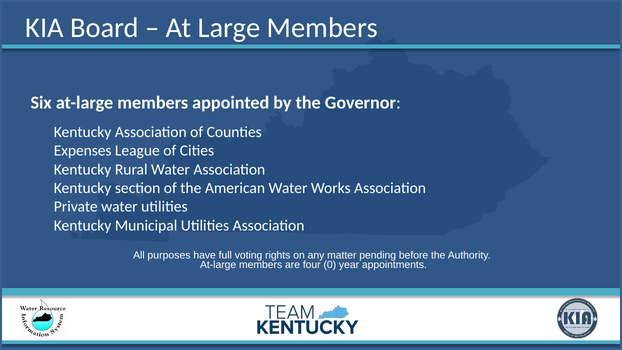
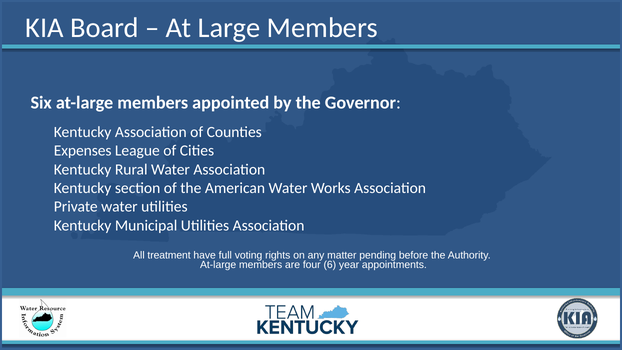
purposes: purposes -> treatment (169, 255)
0: 0 -> 6 (330, 265)
